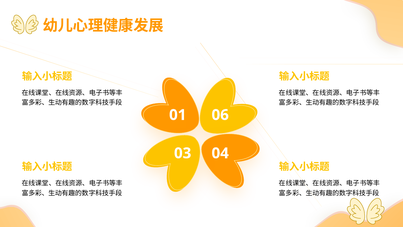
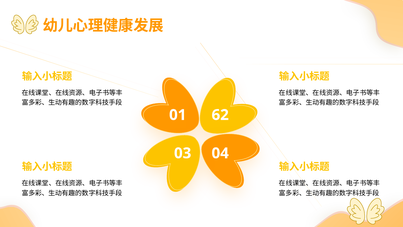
06: 06 -> 62 (220, 115)
